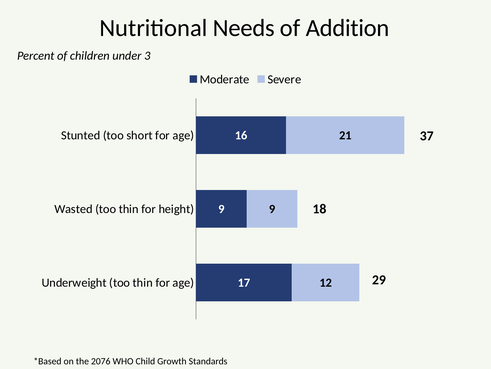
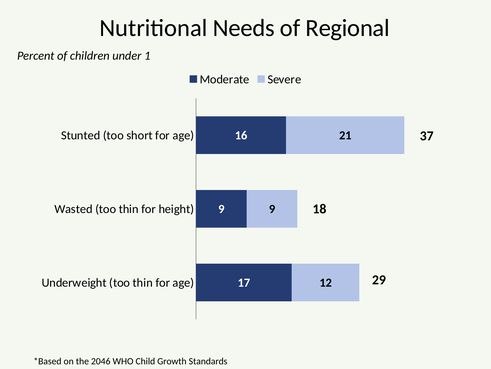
Addition: Addition -> Regional (348, 28)
3: 3 -> 1 (147, 56)
2076: 2076 -> 2046 (101, 361)
